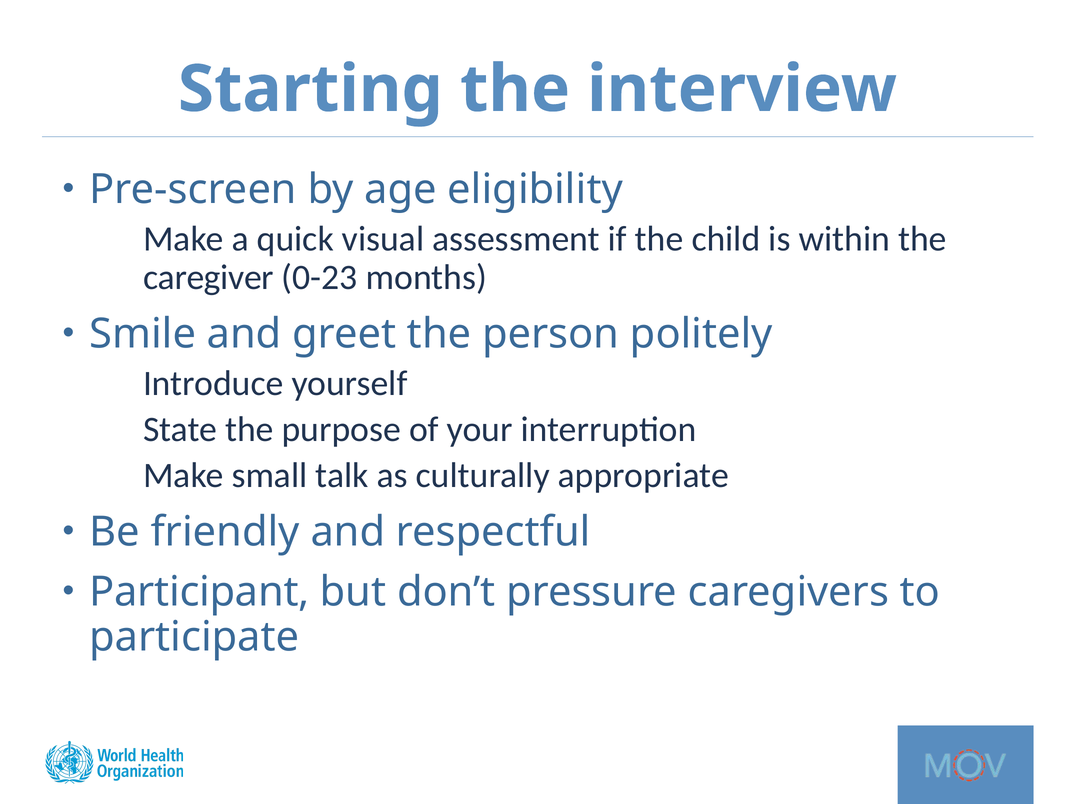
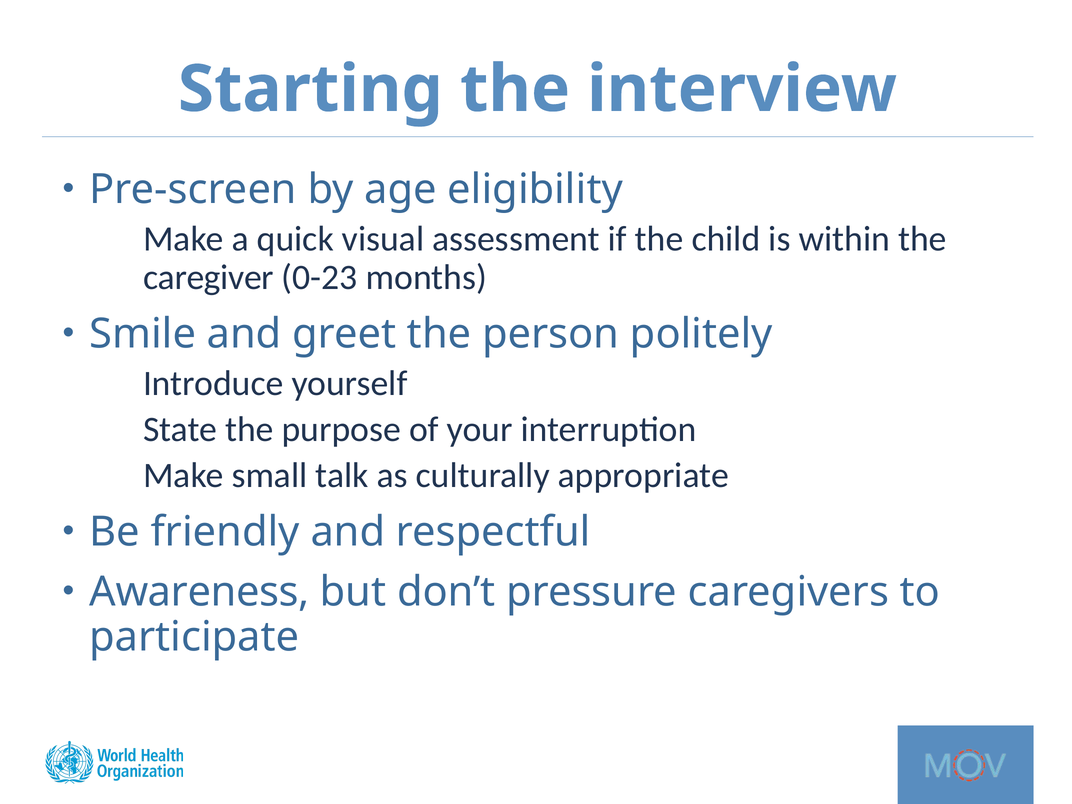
Participant: Participant -> Awareness (199, 592)
